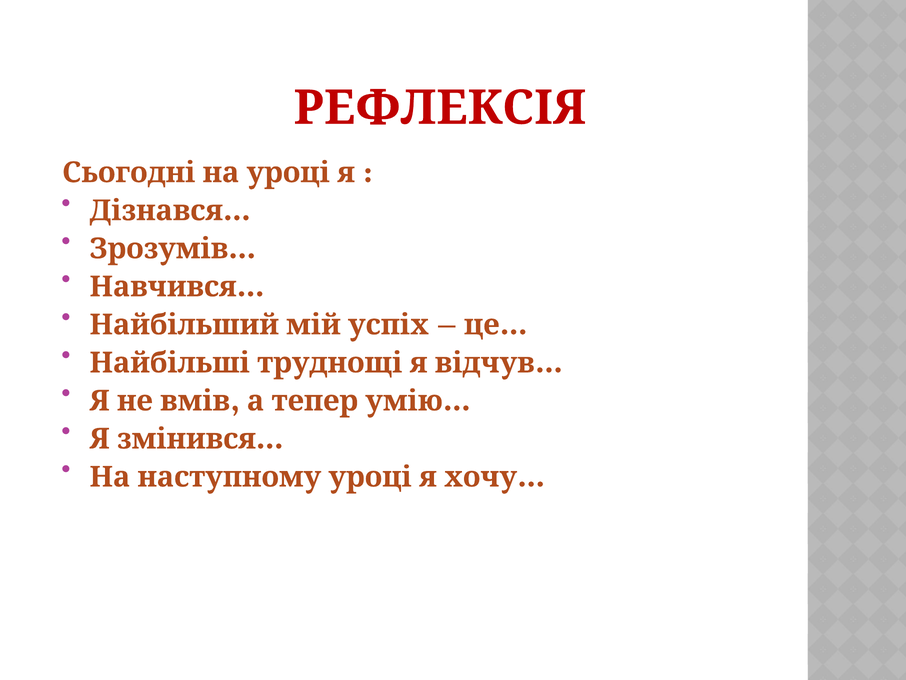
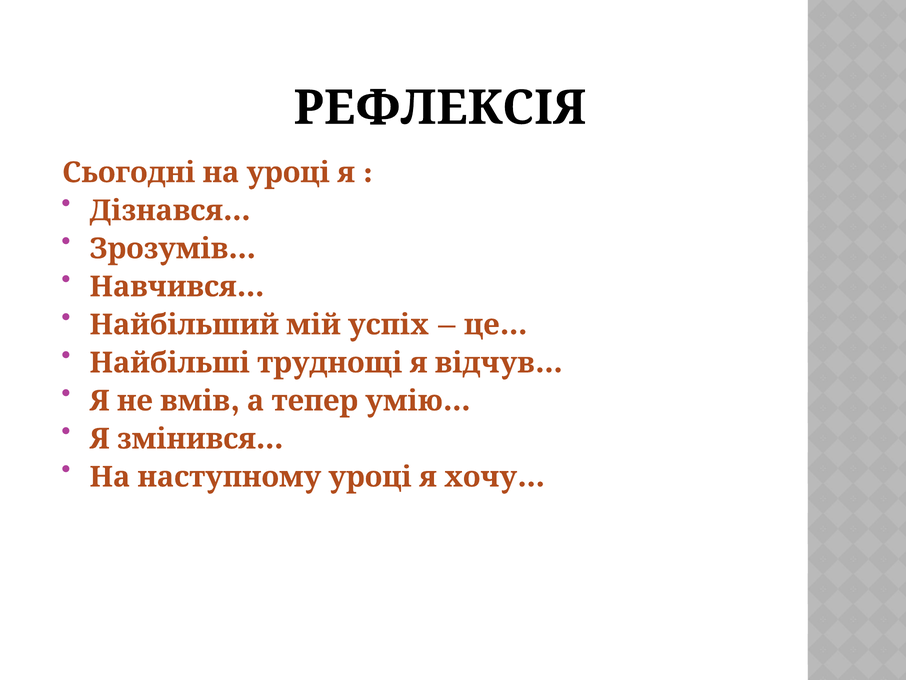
РЕФЛЕКСІЯ colour: red -> black (440, 108)
